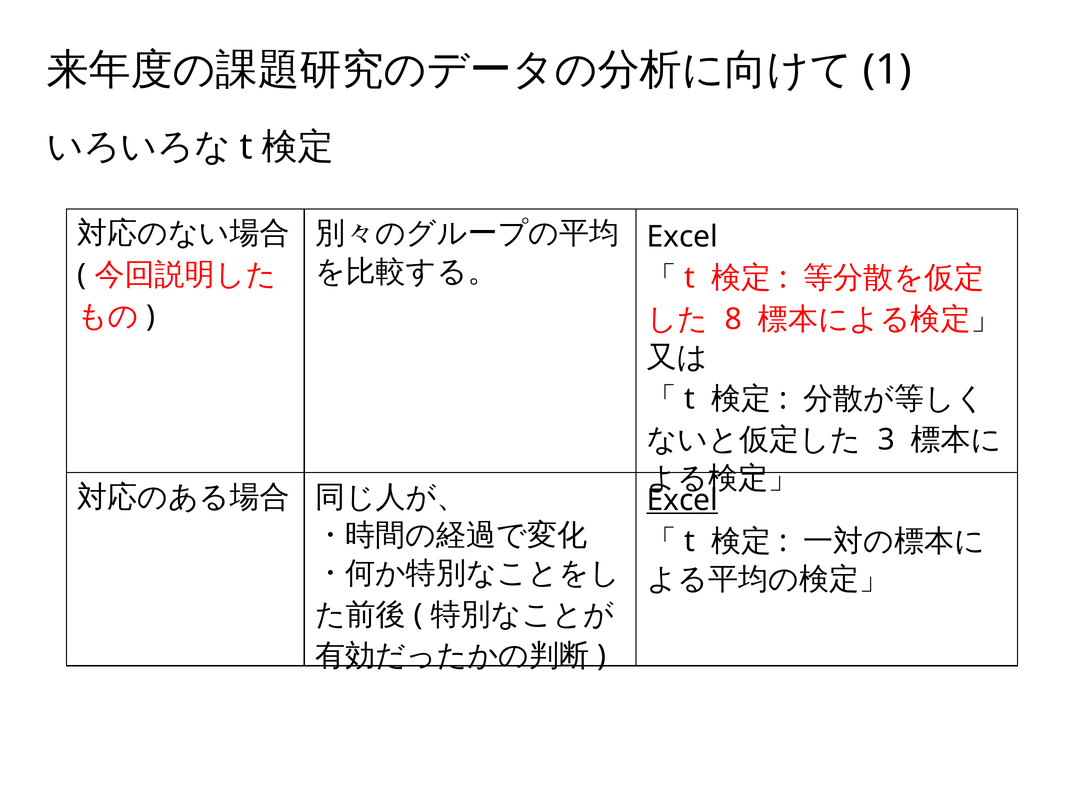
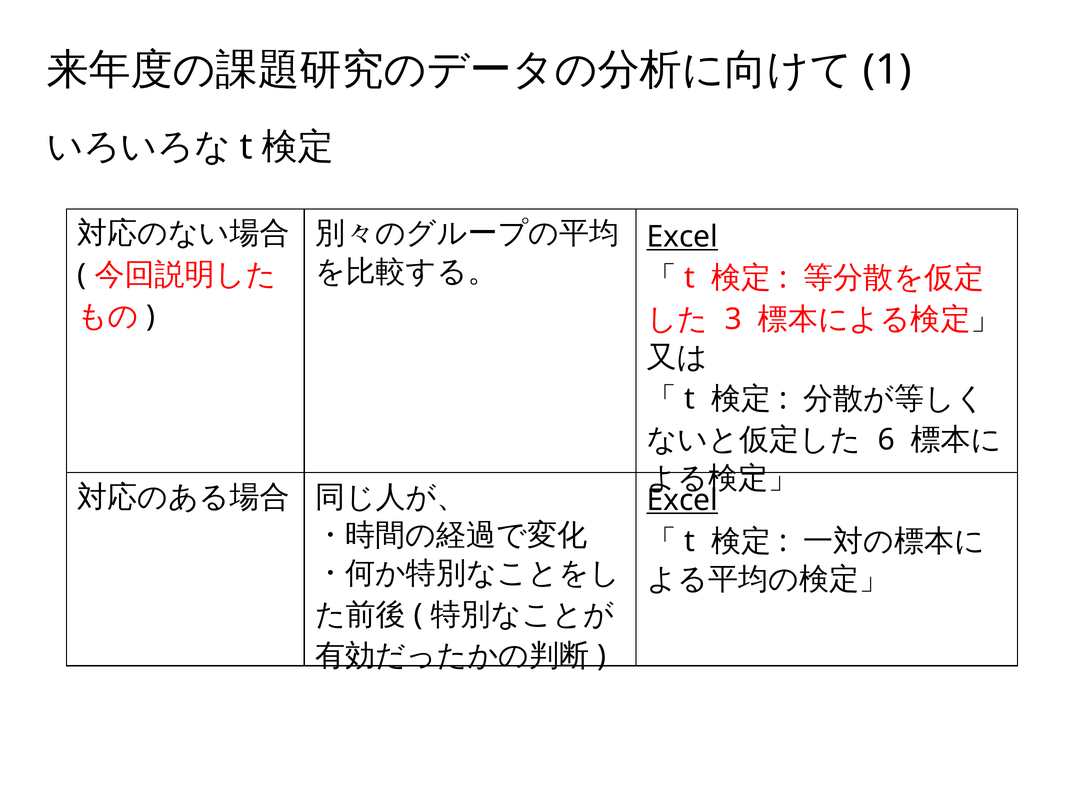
Excel underline: none -> present (682, 237)
8: 8 -> 3 (733, 319)
3: 3 -> 6 (886, 440)
